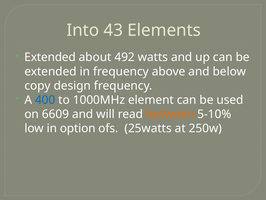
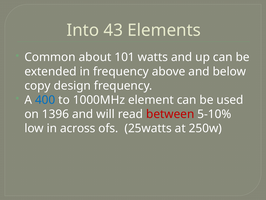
Extended: Extended -> Common (50, 57)
492: 492 -> 101 (125, 57)
6609: 6609 -> 1396 (55, 114)
between colour: orange -> red (170, 114)
option: option -> across (78, 128)
